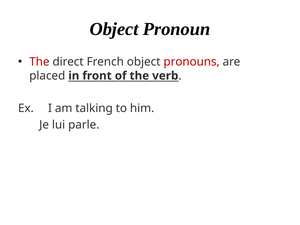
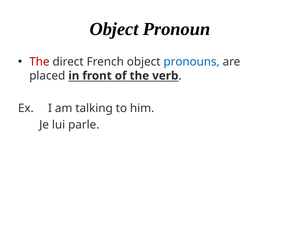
pronouns colour: red -> blue (192, 62)
